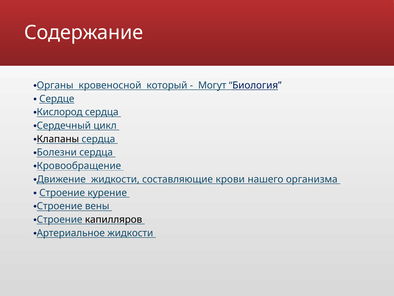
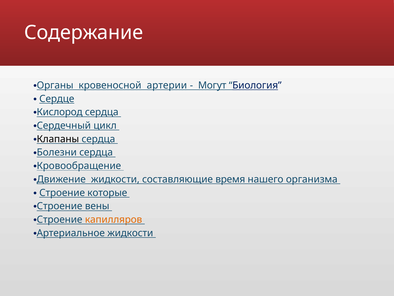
который: который -> артерии (167, 85)
крови: крови -> время (230, 179)
курение: курение -> которые (107, 192)
капилляров colour: black -> orange (114, 219)
